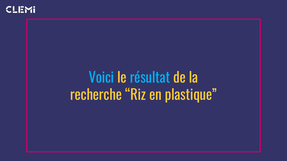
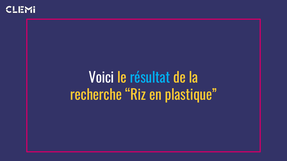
Voici colour: light blue -> white (101, 78)
